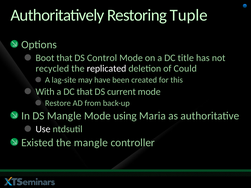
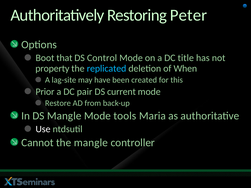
Tuple: Tuple -> Peter (189, 15)
recycled: recycled -> property (52, 69)
replicated colour: white -> light blue (107, 69)
Could: Could -> When (185, 69)
With: With -> Prior (45, 92)
DC that: that -> pair (85, 92)
using: using -> tools (125, 116)
Existed: Existed -> Cannot (37, 143)
